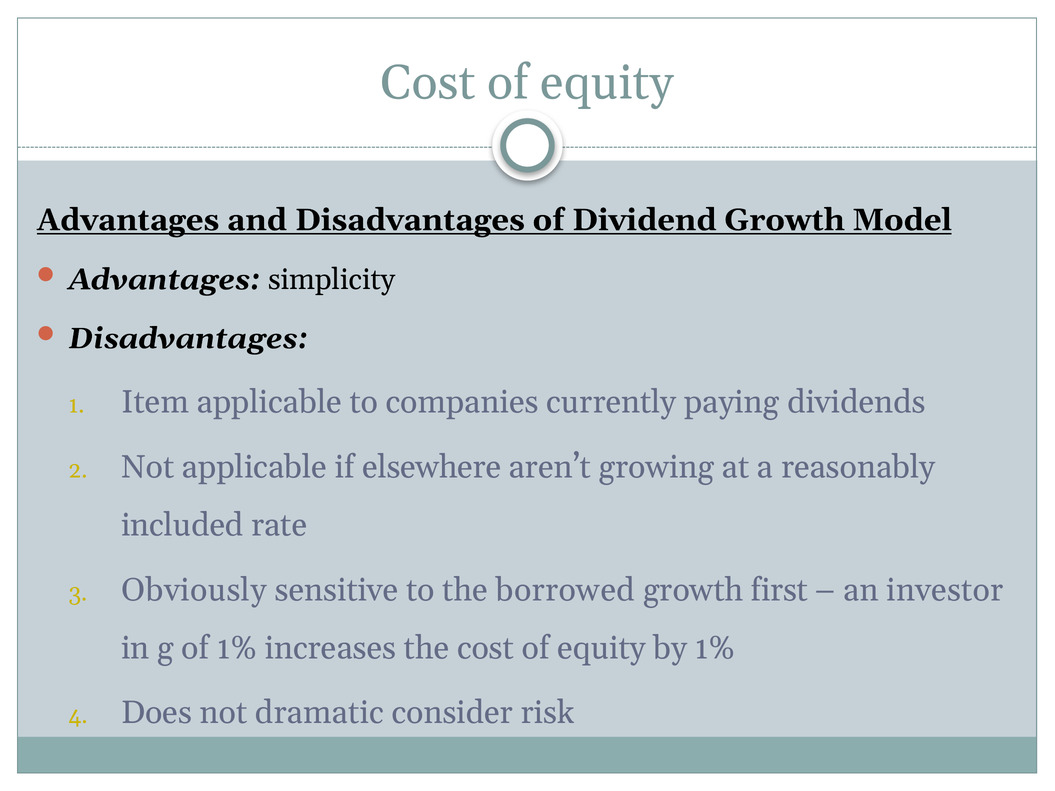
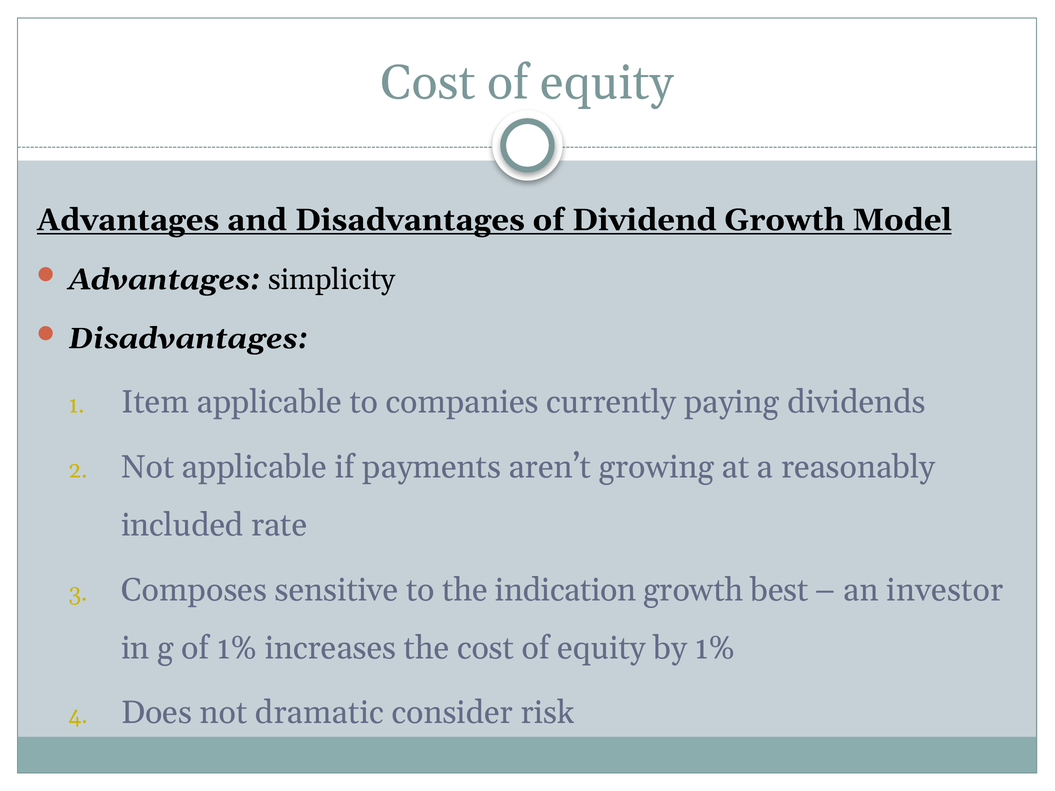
elsewhere: elsewhere -> payments (432, 467)
Obviously: Obviously -> Composes (194, 590)
borrowed: borrowed -> indication (566, 590)
first: first -> best (779, 590)
